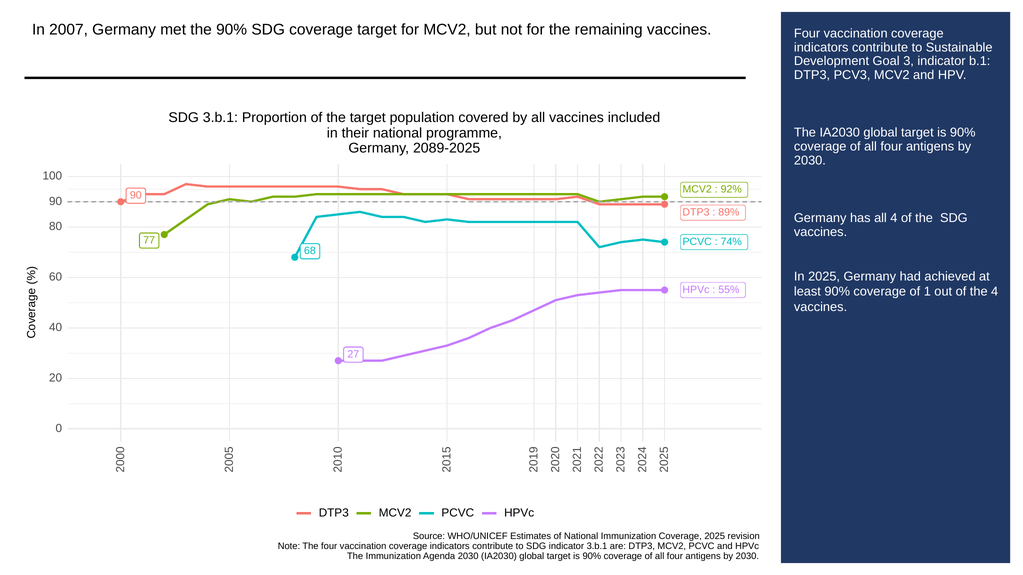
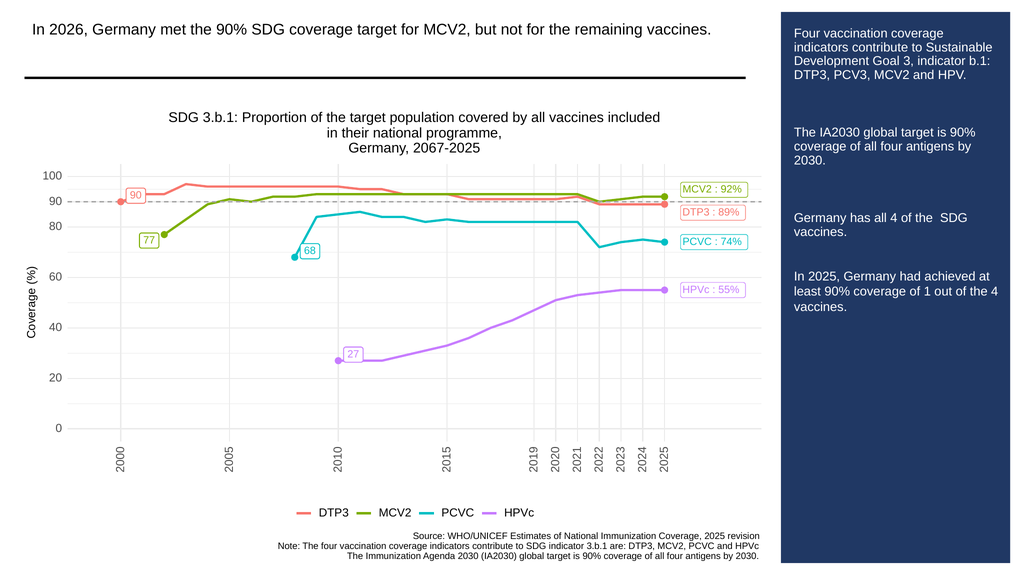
2007: 2007 -> 2026 (69, 29)
2089-2025: 2089-2025 -> 2067-2025 (447, 148)
